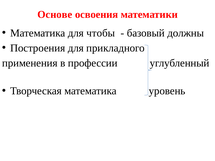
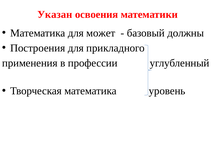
Основе: Основе -> Указан (55, 15)
чтобы: чтобы -> может (101, 33)
